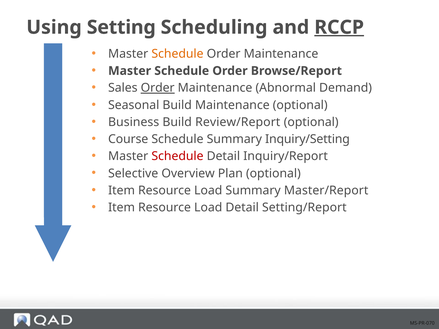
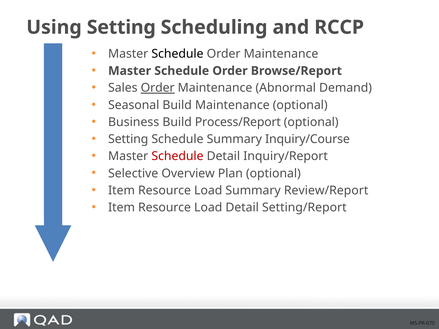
RCCP underline: present -> none (339, 27)
Schedule colour: orange -> black (177, 54)
Review/Report: Review/Report -> Process/Report (238, 122)
Course: Course -> Setting (128, 139)
Inquiry/Setting: Inquiry/Setting -> Inquiry/Course (307, 139)
Master/Report: Master/Report -> Review/Report (326, 191)
